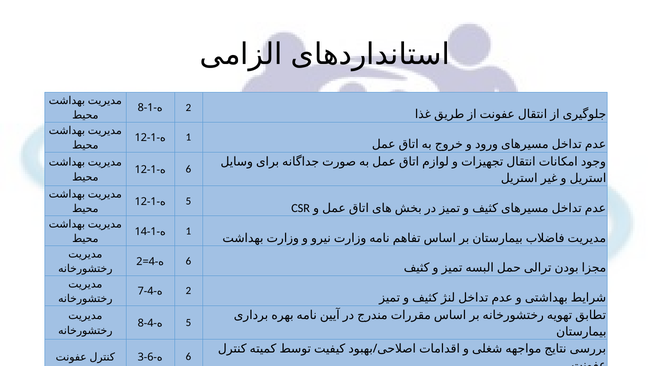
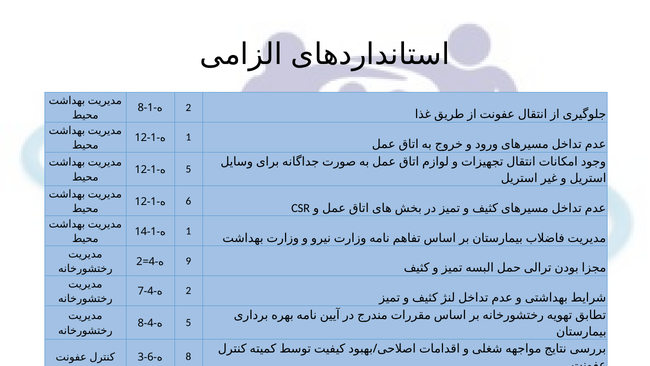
6: 6 -> 5 (188, 169)
5: 5 -> 6 (188, 201)
2 6: 6 -> 9 (188, 261)
6: 6 -> 8 (188, 356)
